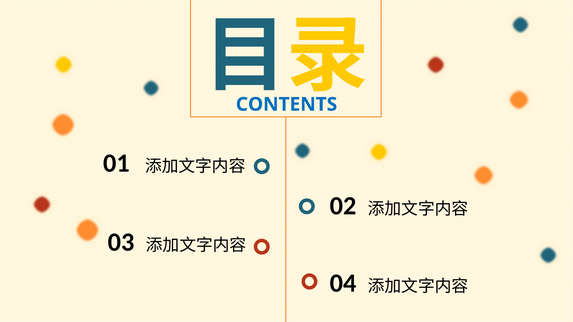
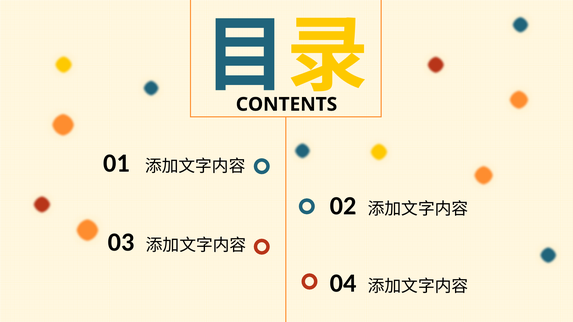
CONTENTS colour: blue -> black (287, 104)
